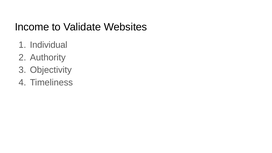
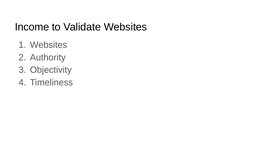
Individual: Individual -> Websites (49, 45)
